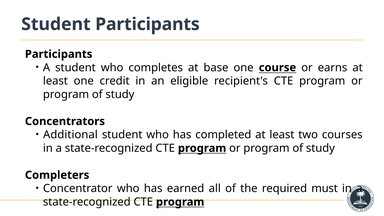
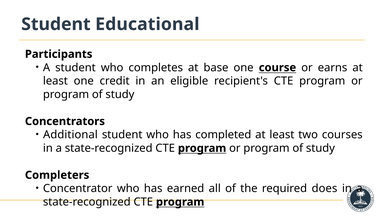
Student Participants: Participants -> Educational (147, 24)
must: must -> does (324, 189)
